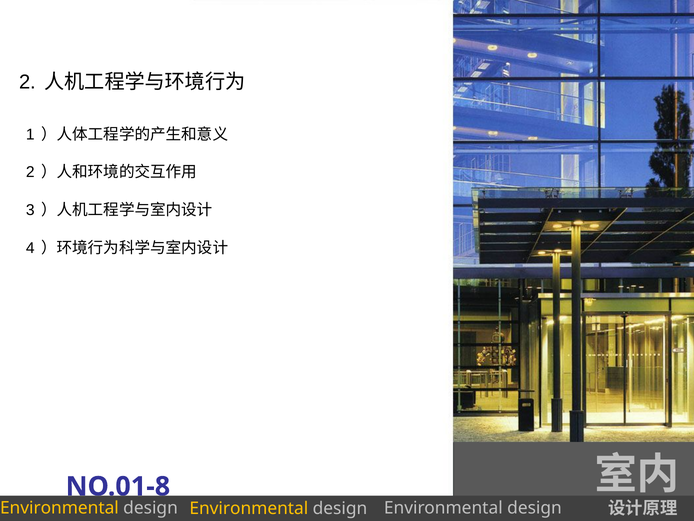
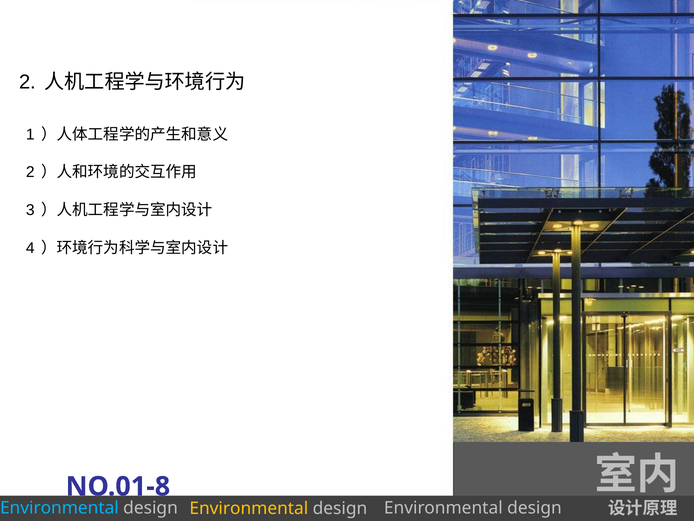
Environmental colour: yellow -> light blue (59, 508)
